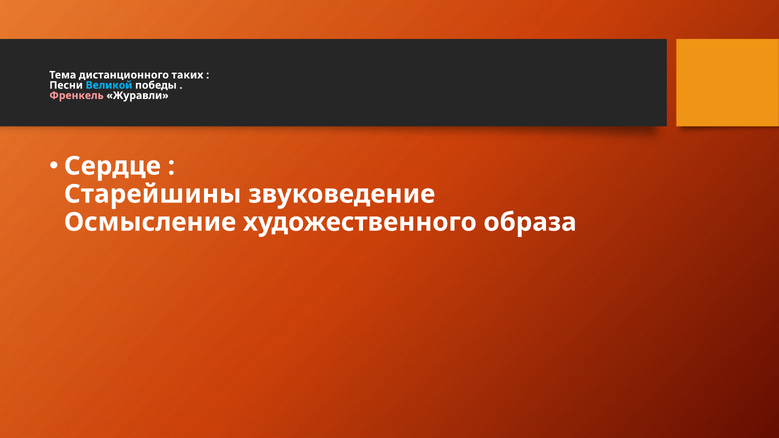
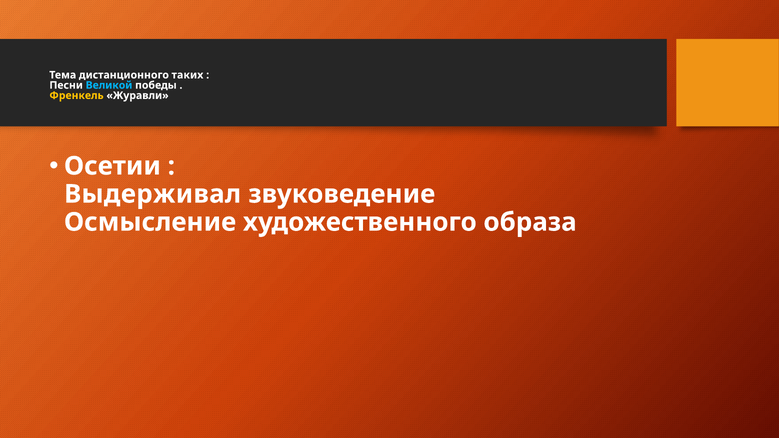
Френкель colour: pink -> yellow (77, 96)
Сердце: Сердце -> Осетии (112, 166)
Старейшины: Старейшины -> Выдерживал (153, 194)
